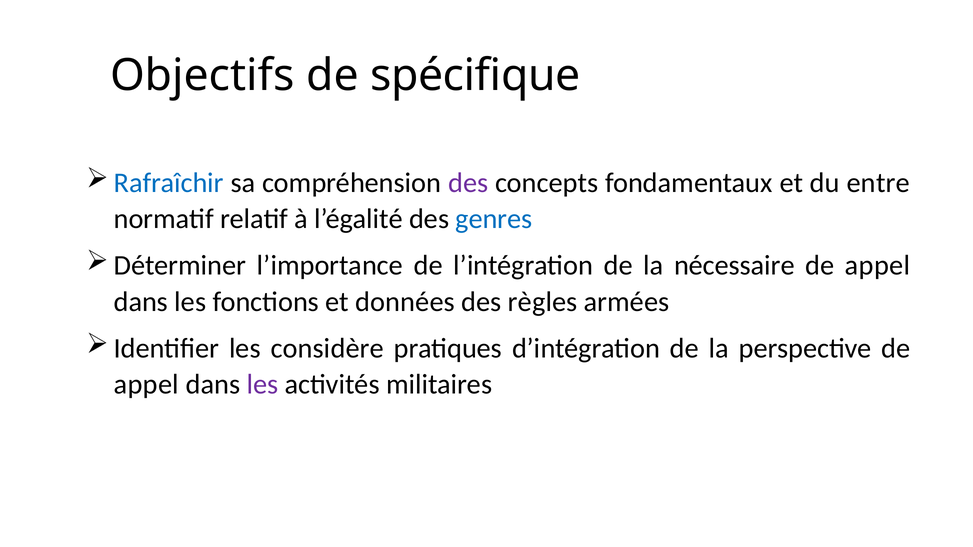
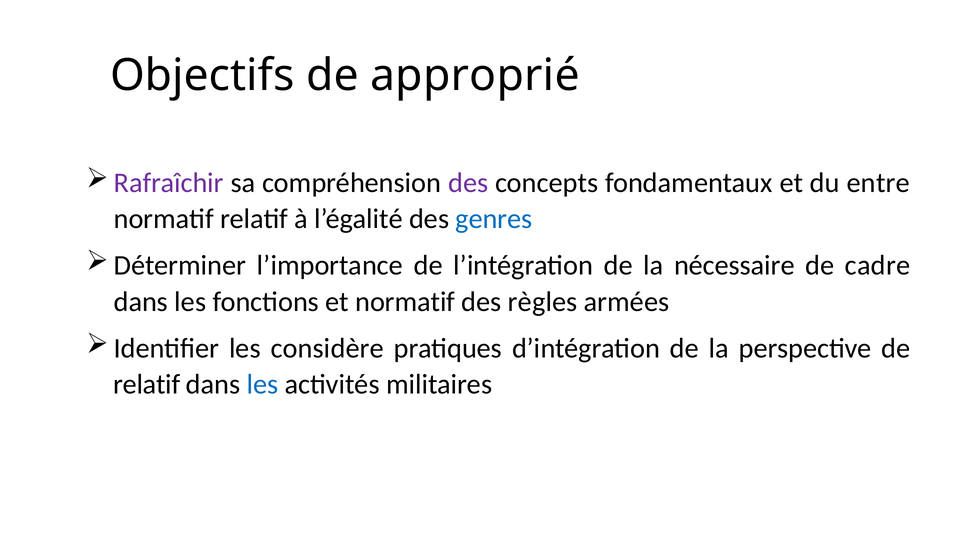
spécifique: spécifique -> approprié (475, 76)
Rafraîchir colour: blue -> purple (169, 183)
appel: appel -> cadre (878, 266)
et données: données -> normatif (405, 302)
appel: appel -> relatif (147, 385)
les colour: purple -> blue (262, 385)
